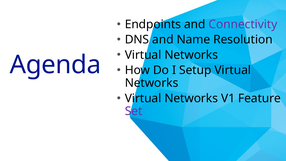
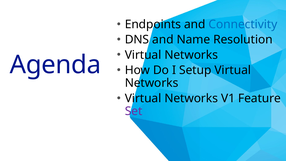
Connectivity colour: purple -> blue (243, 24)
